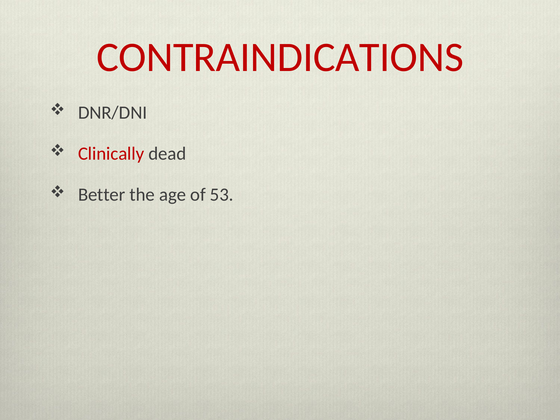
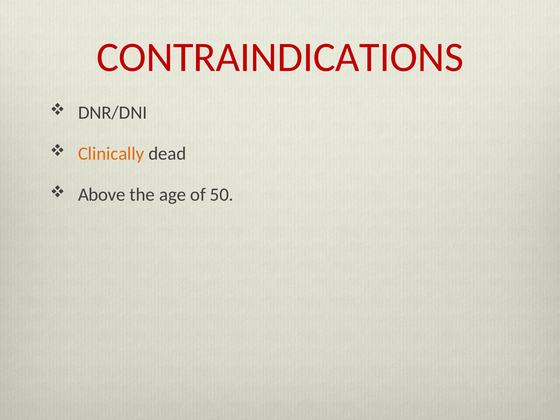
Clinically colour: red -> orange (111, 154)
Better: Better -> Above (102, 195)
53: 53 -> 50 (222, 195)
